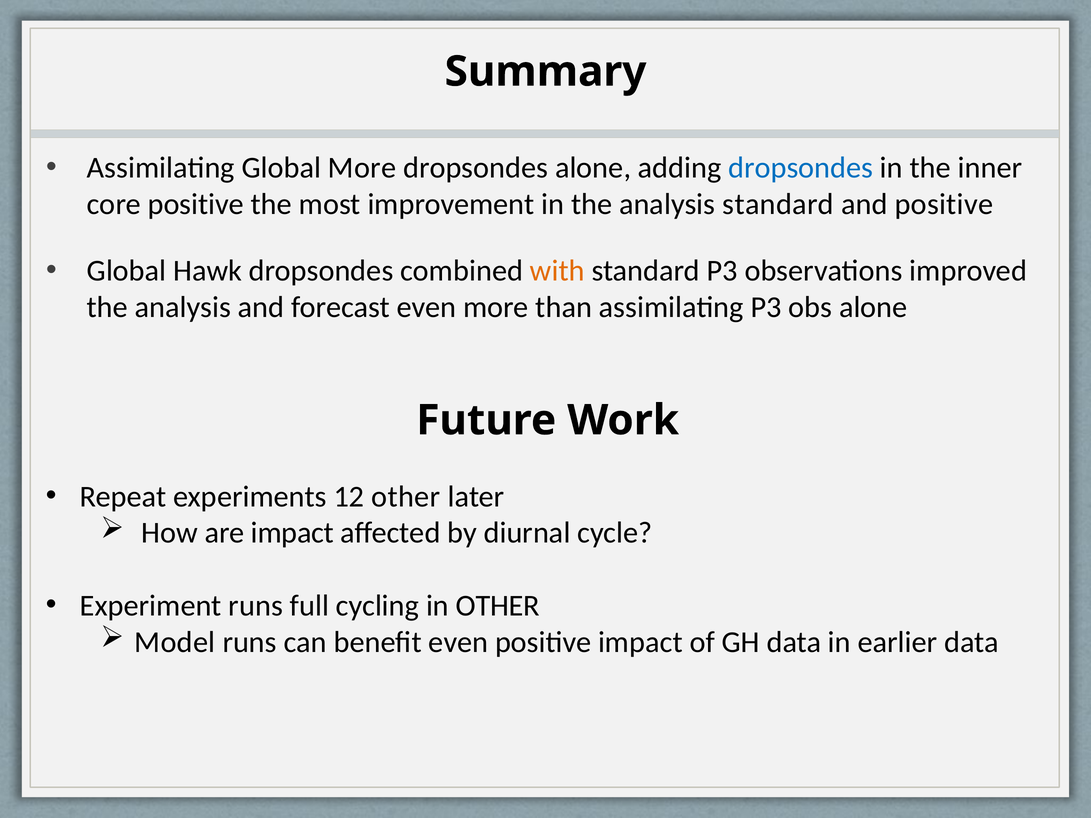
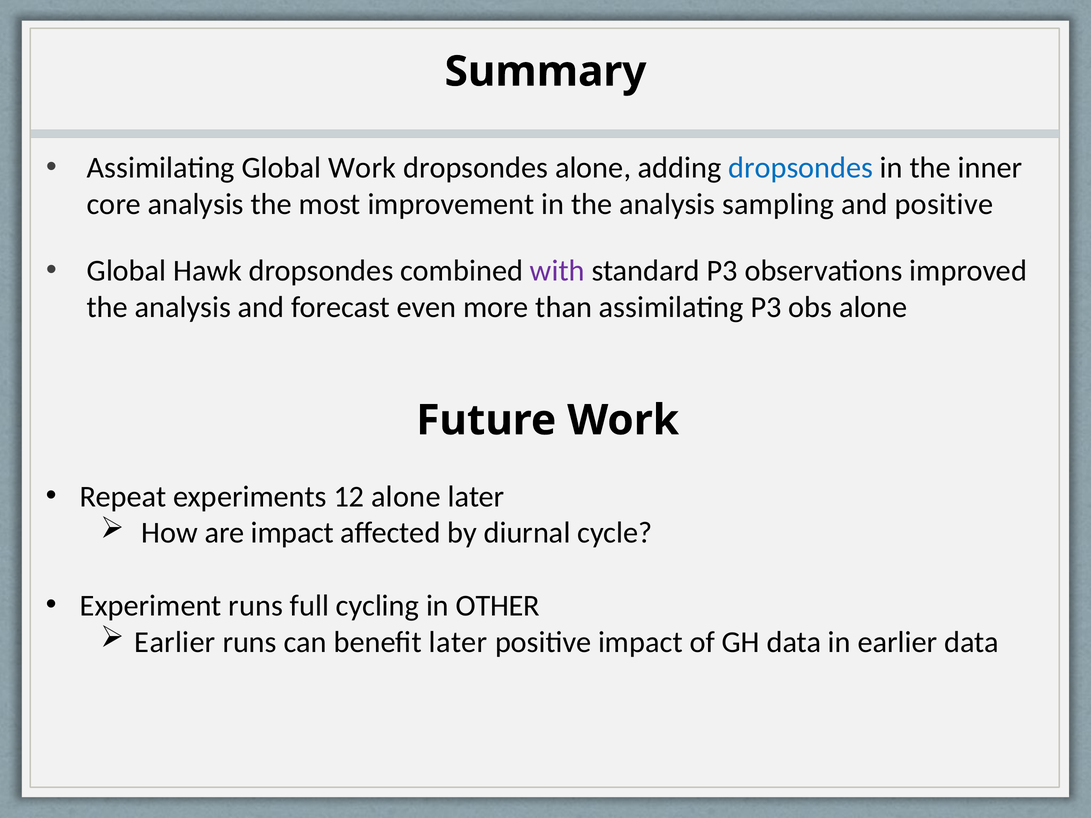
Global More: More -> Work (362, 168)
core positive: positive -> analysis (196, 204)
analysis standard: standard -> sampling (778, 204)
with colour: orange -> purple (557, 271)
12 other: other -> alone (406, 497)
Model: Model -> Earlier (175, 642)
benefit even: even -> later (458, 642)
